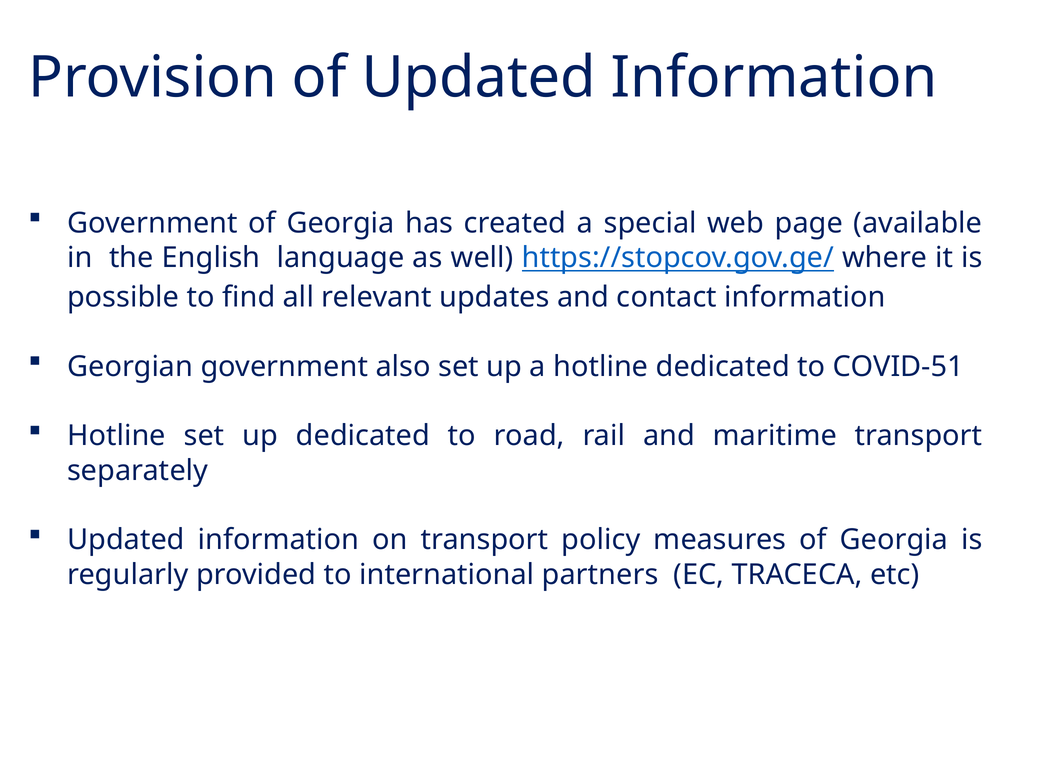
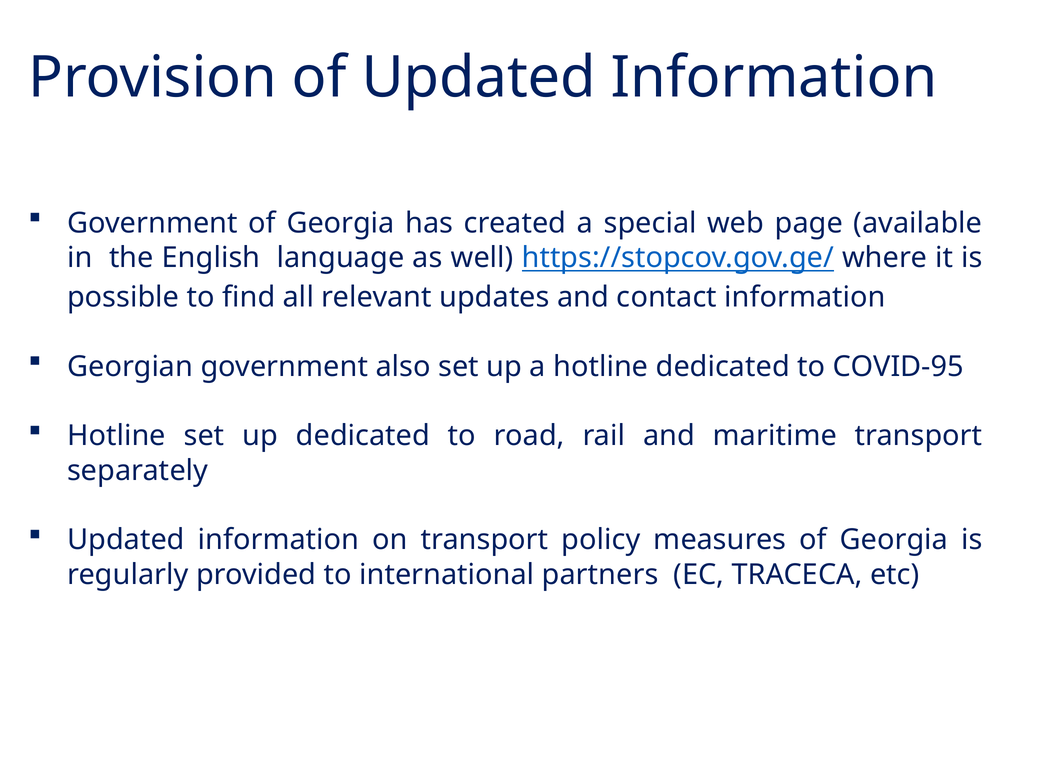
COVID-51: COVID-51 -> COVID-95 (898, 367)
